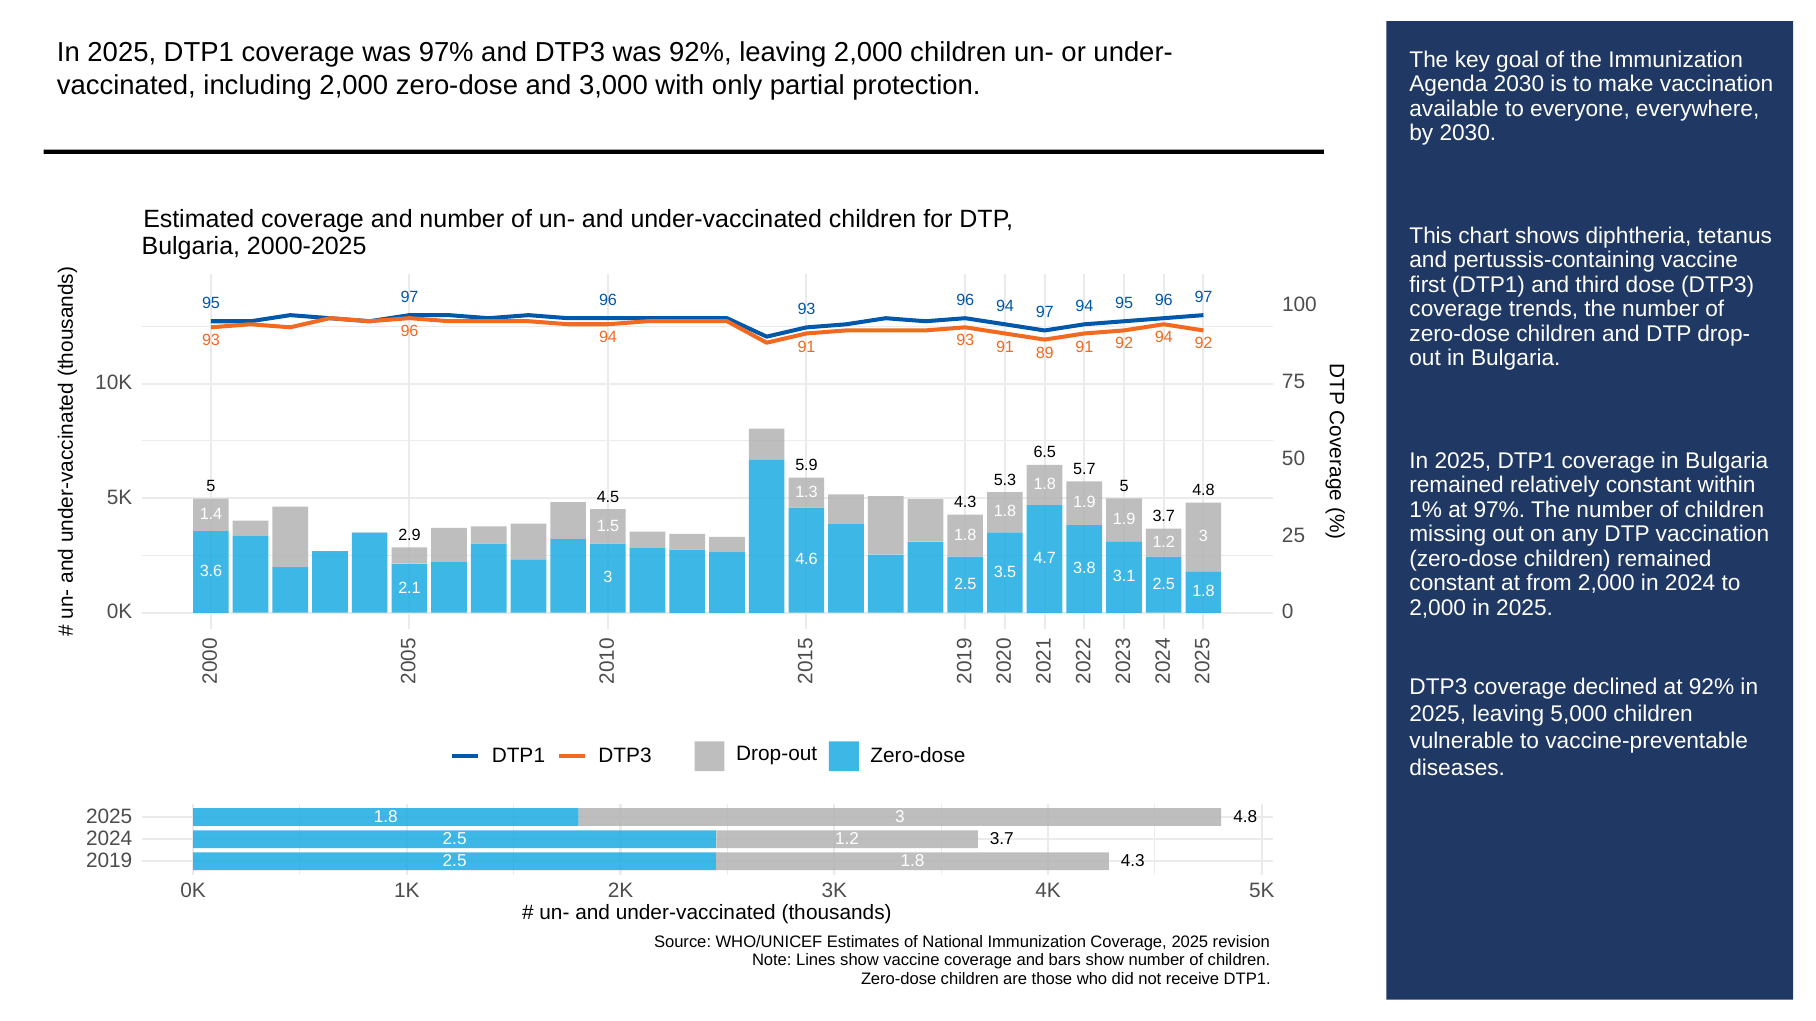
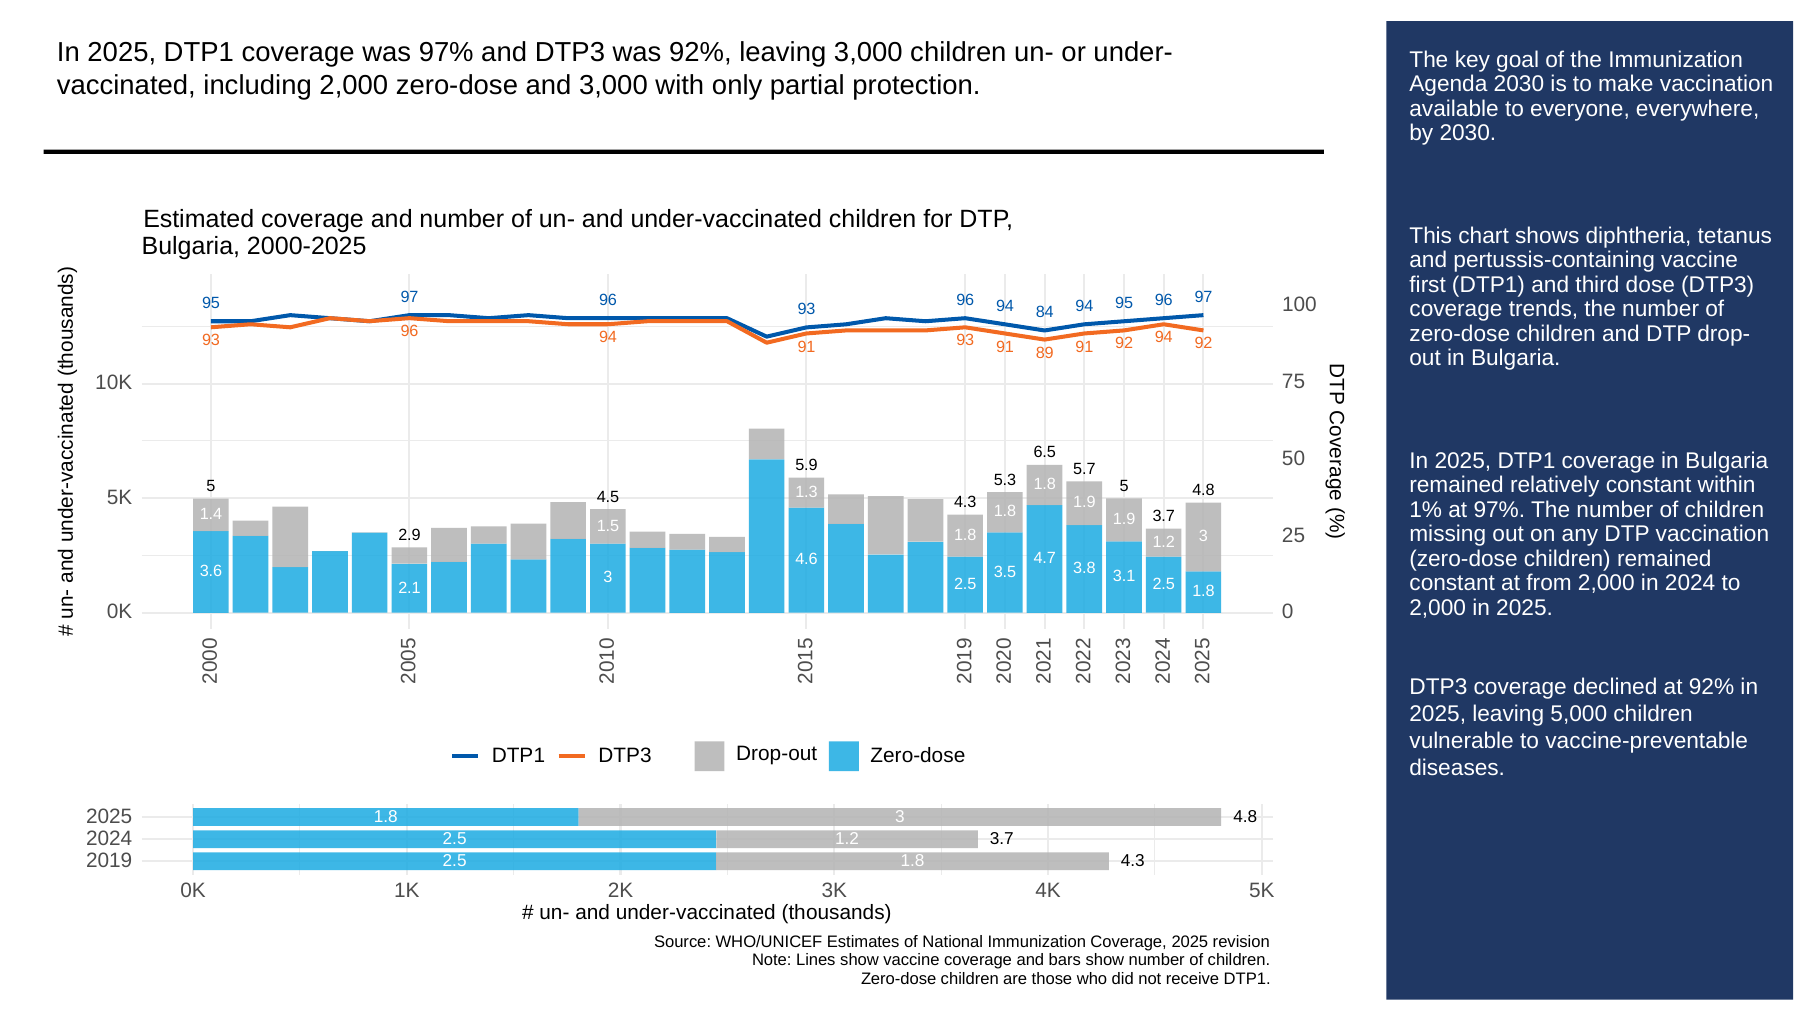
leaving 2,000: 2,000 -> 3,000 (868, 52)
94 97: 97 -> 84 (1045, 313)
